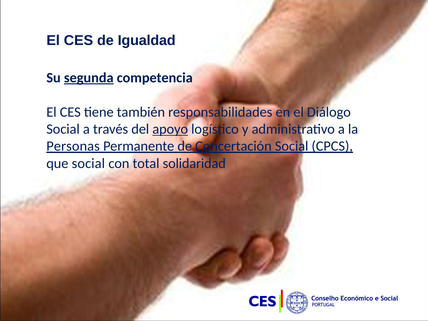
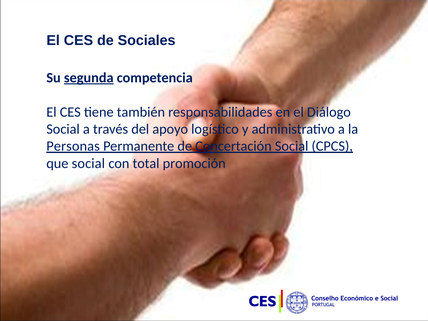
Igualdad: Igualdad -> Sociales (147, 40)
apoyo underline: present -> none (170, 129)
solidaridad: solidaridad -> promoción (194, 163)
